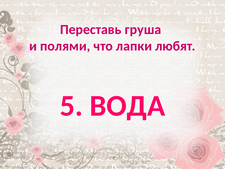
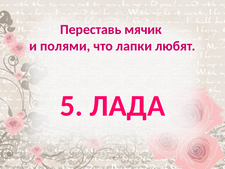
груша: груша -> мячик (143, 29)
ВОДА: ВОДА -> ЛАДА (127, 106)
